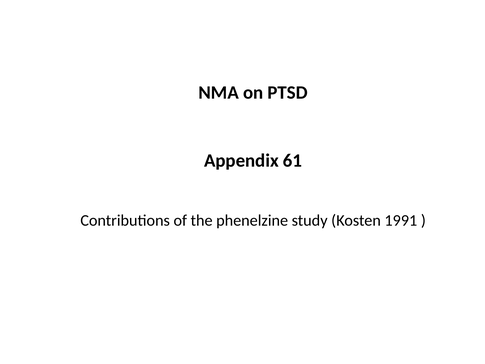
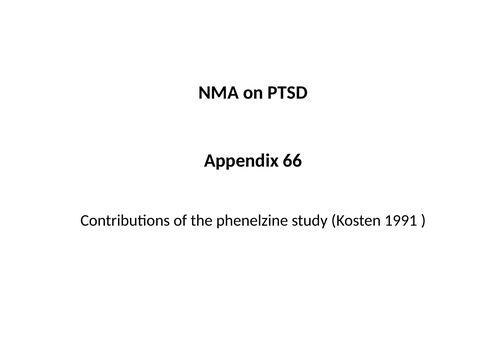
61: 61 -> 66 (293, 161)
